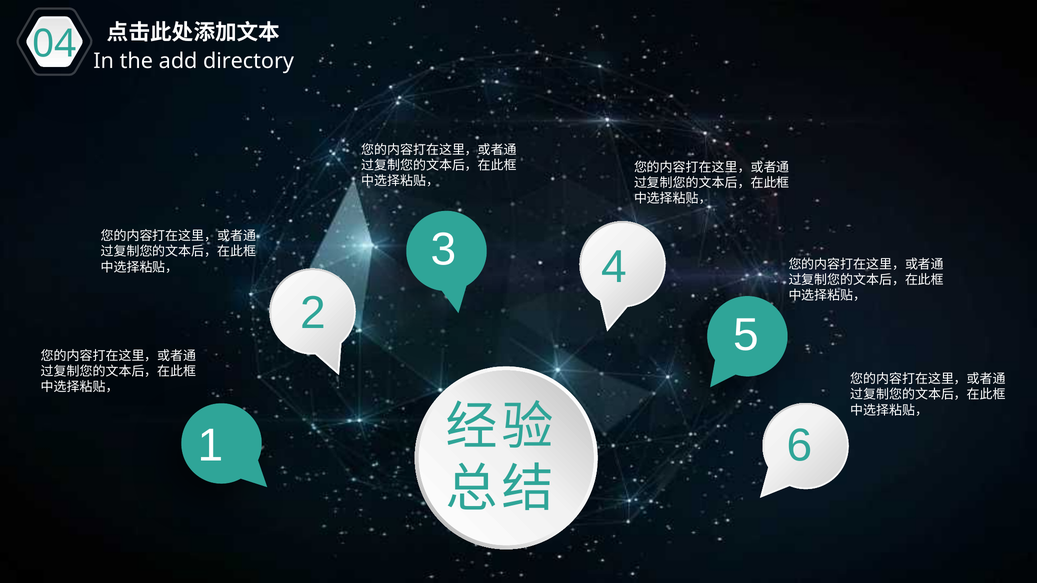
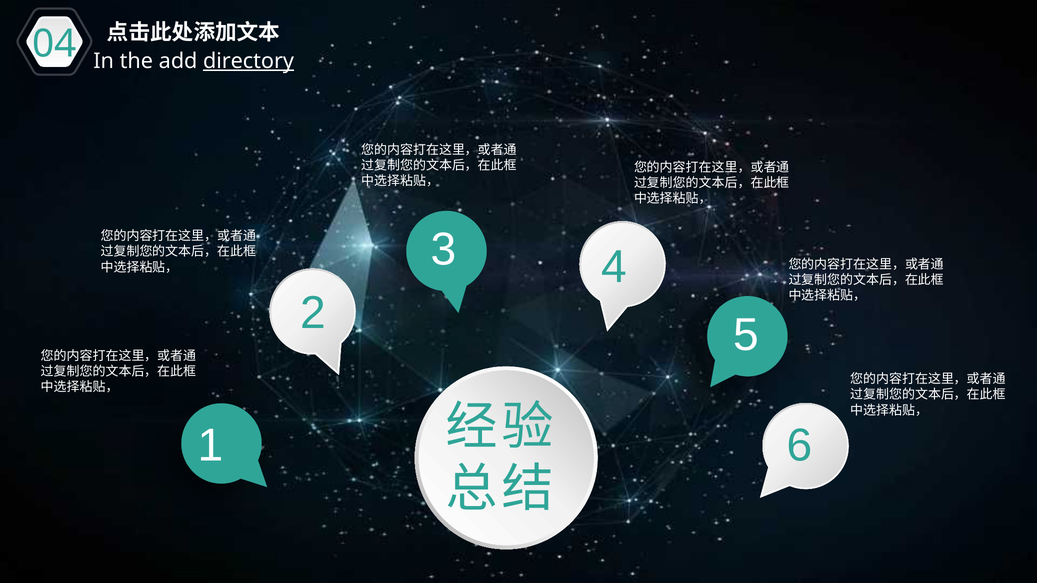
directory underline: none -> present (248, 61)
